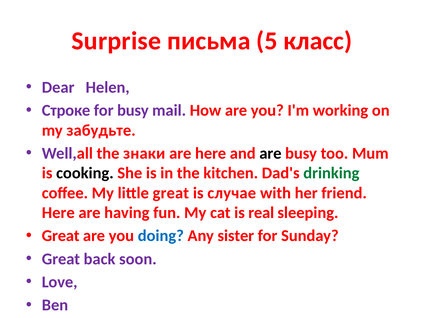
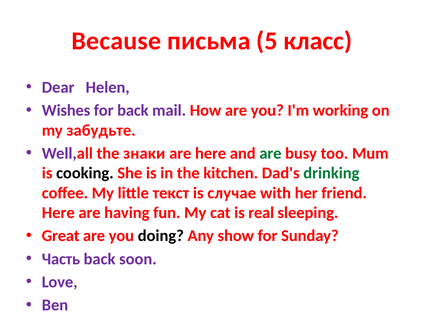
Surprise: Surprise -> Because (116, 41)
Строке: Строке -> Wishes (66, 110)
for busy: busy -> back (133, 110)
are colour: black -> green (270, 153)
little great: great -> текст (171, 193)
doing colour: blue -> black (161, 236)
sister: sister -> show (236, 236)
Great: Great -> Часть (61, 259)
